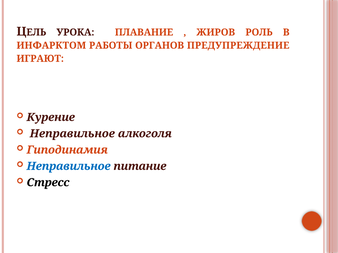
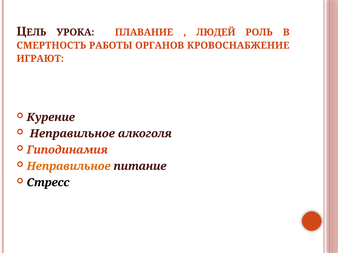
ЖИРОВ: ЖИРОВ -> ЛЮДЕЙ (216, 32)
ИНФАРКТОМ: ИНФАРКТОМ -> СМЕРТНОСТЬ (51, 46)
ПРЕДУПРЕЖДЕНИЕ: ПРЕДУПРЕЖДЕНИЕ -> КРОВОСНАБЖЕНИЕ (238, 46)
Неправильное colour: blue -> orange (69, 167)
